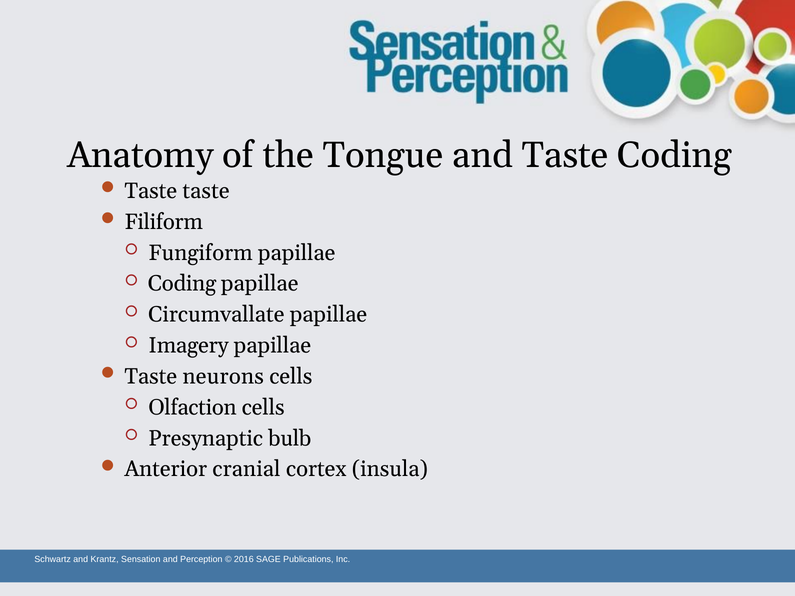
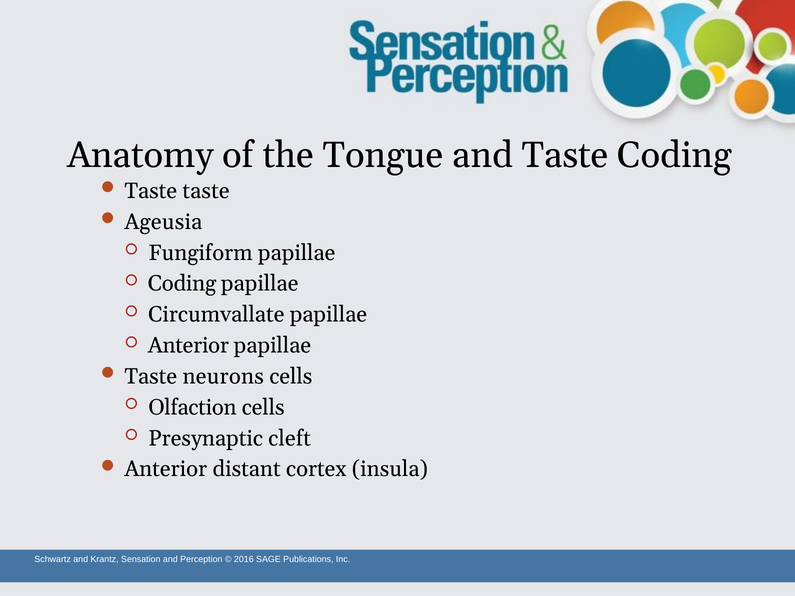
Filiform: Filiform -> Ageusia (163, 222)
Imagery: Imagery -> Anterior (188, 346)
bulb: bulb -> cleft (290, 438)
cranial: cranial -> distant (247, 469)
